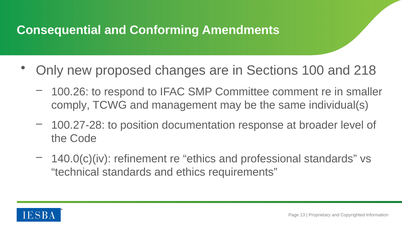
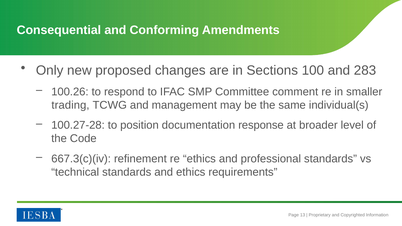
218: 218 -> 283 (365, 70)
comply: comply -> trading (70, 105)
140.0(c)(iv: 140.0(c)(iv -> 667.3(c)(iv (81, 159)
